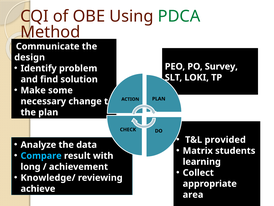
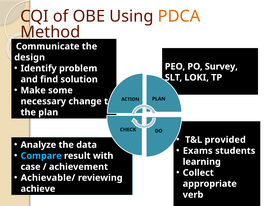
PDCA colour: green -> orange (179, 16)
Matrix: Matrix -> Exams (198, 150)
long: long -> case (31, 166)
Knowledge/: Knowledge/ -> Achievable/ (48, 177)
area: area -> verb (193, 194)
